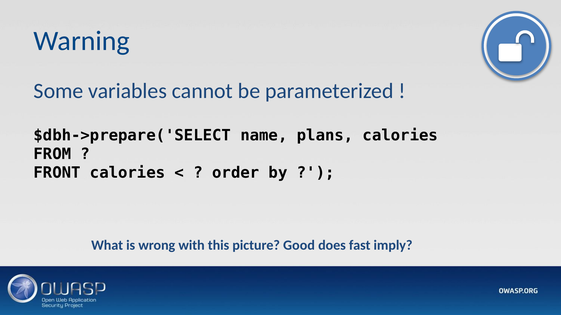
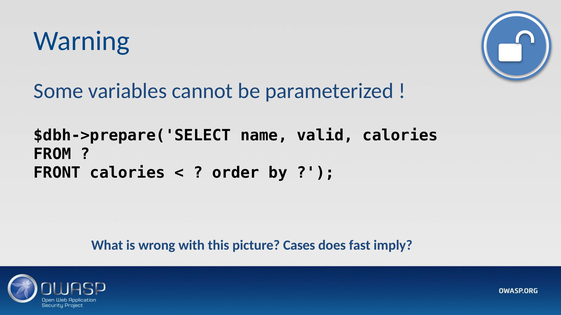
plans: plans -> valid (325, 136)
Good: Good -> Cases (299, 246)
